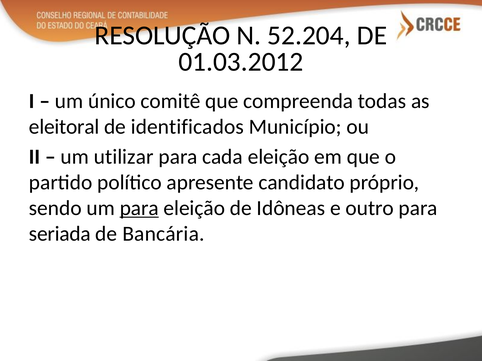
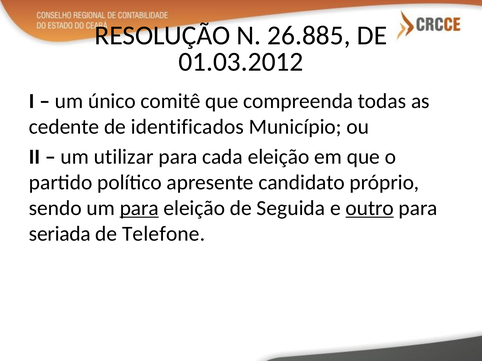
52.204: 52.204 -> 26.885 (309, 36)
eleitoral: eleitoral -> cedente (64, 127)
Idôneas: Idôneas -> Seguida (291, 208)
outro underline: none -> present (370, 208)
Bancária: Bancária -> Telefone (164, 234)
